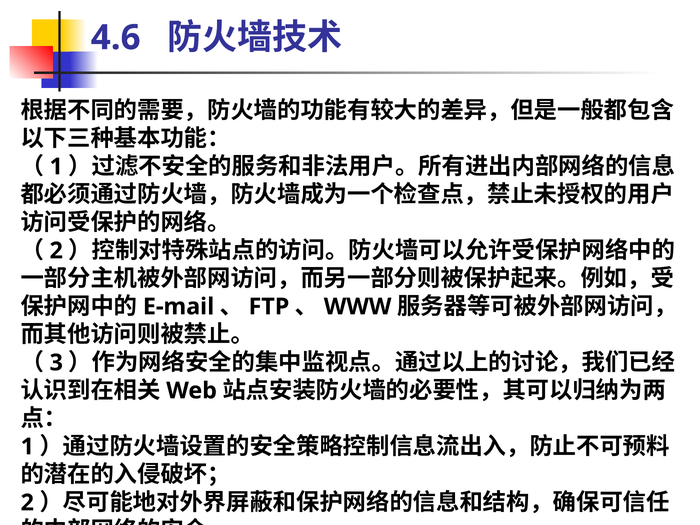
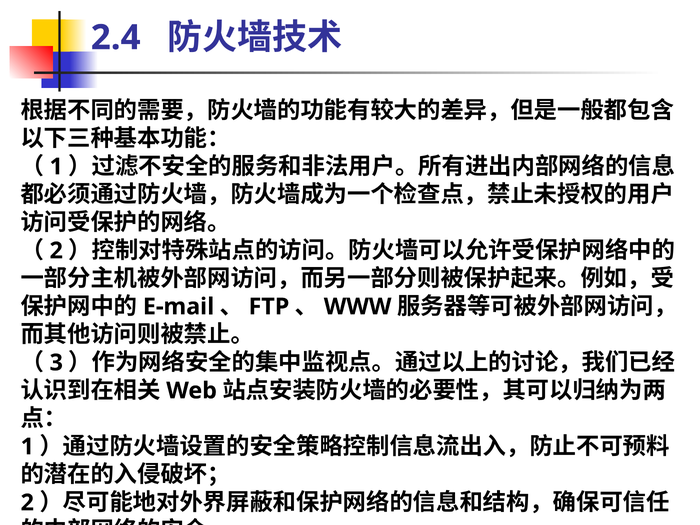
4.6: 4.6 -> 2.4 (116, 38)
